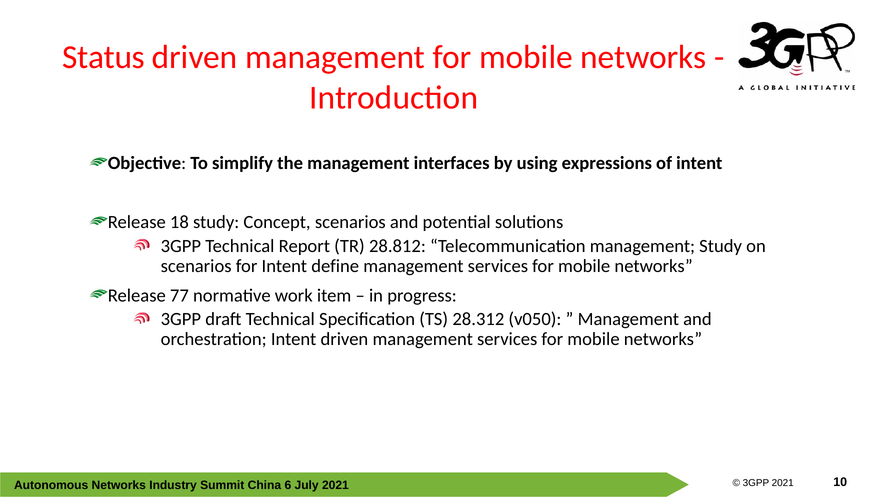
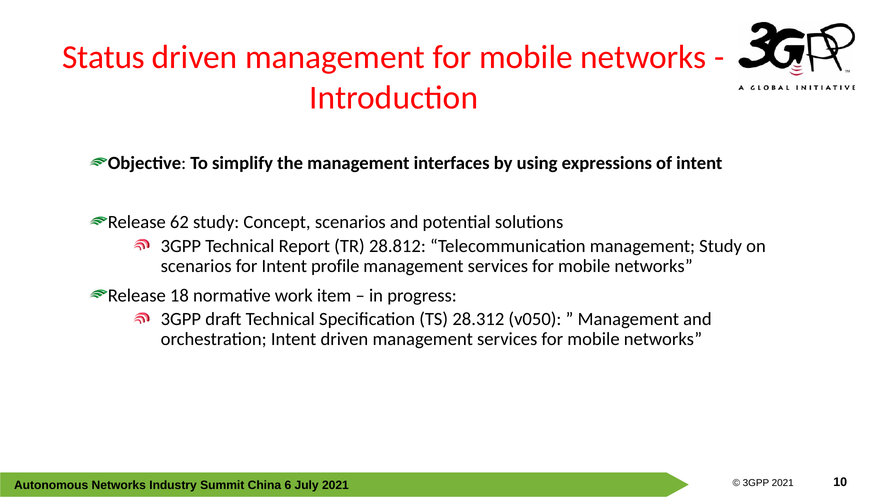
18: 18 -> 62 (179, 222)
define: define -> profile (335, 266)
77: 77 -> 18 (179, 295)
